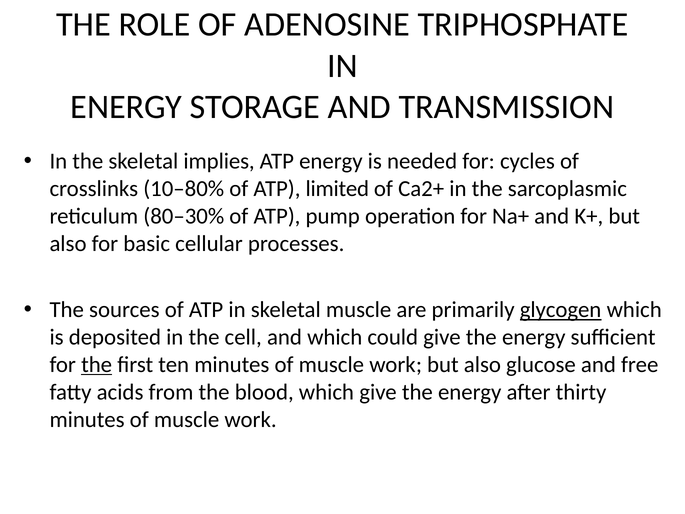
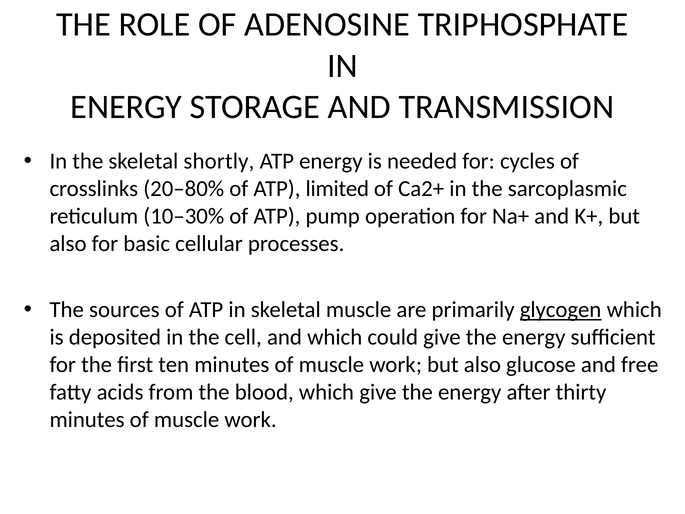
implies: implies -> shortly (219, 161)
10–80%: 10–80% -> 20–80% (184, 189)
80–30%: 80–30% -> 10–30% (184, 216)
the underline: present -> none (97, 365)
